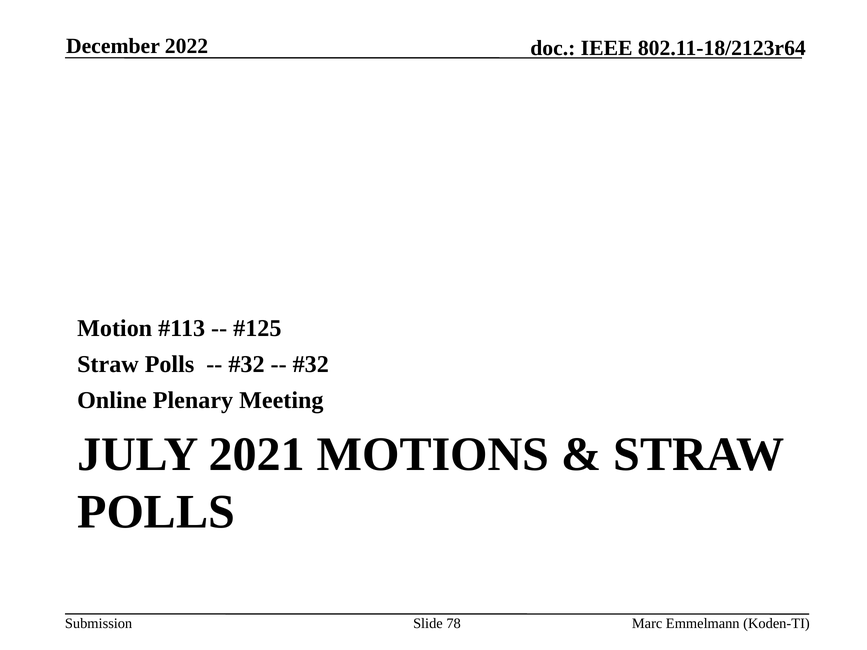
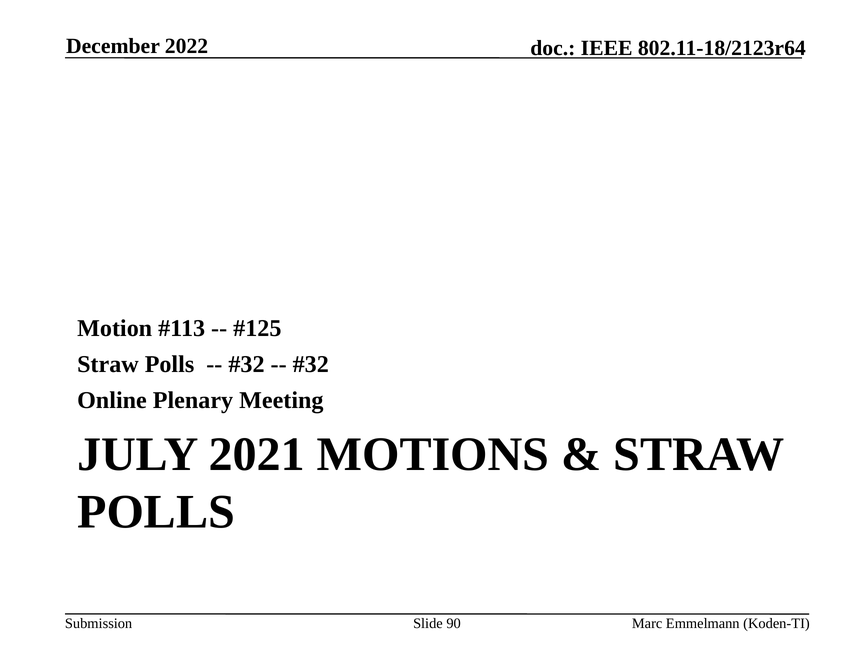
78: 78 -> 90 (454, 624)
